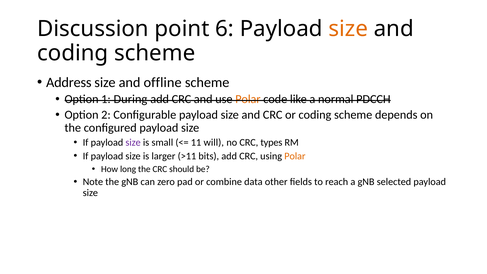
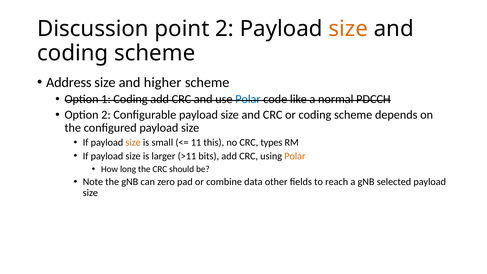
point 6: 6 -> 2 (225, 29)
offline: offline -> higher (163, 82)
1 During: During -> Coding (131, 99)
Polar colour: orange -> blue (248, 99)
size colour: purple -> orange (133, 143)
will: will -> this (214, 143)
